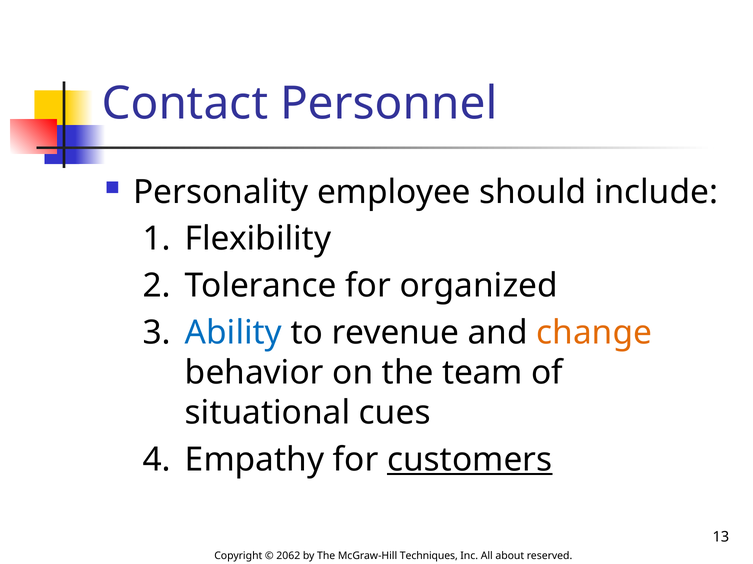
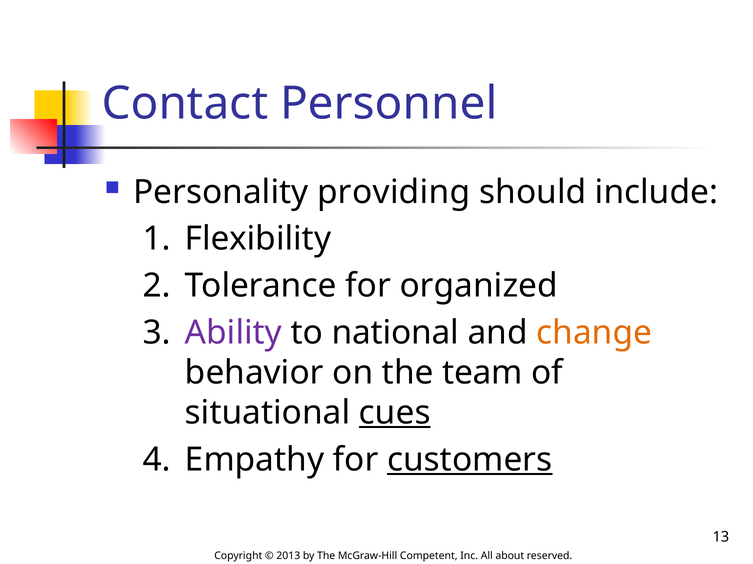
employee: employee -> providing (394, 192)
Ability colour: blue -> purple (233, 333)
revenue: revenue -> national (395, 333)
cues underline: none -> present (395, 413)
2062: 2062 -> 2013 (288, 556)
Techniques: Techniques -> Competent (429, 556)
